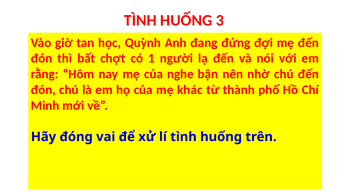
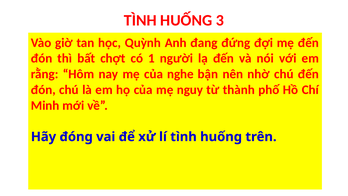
khác: khác -> nguy (190, 90)
